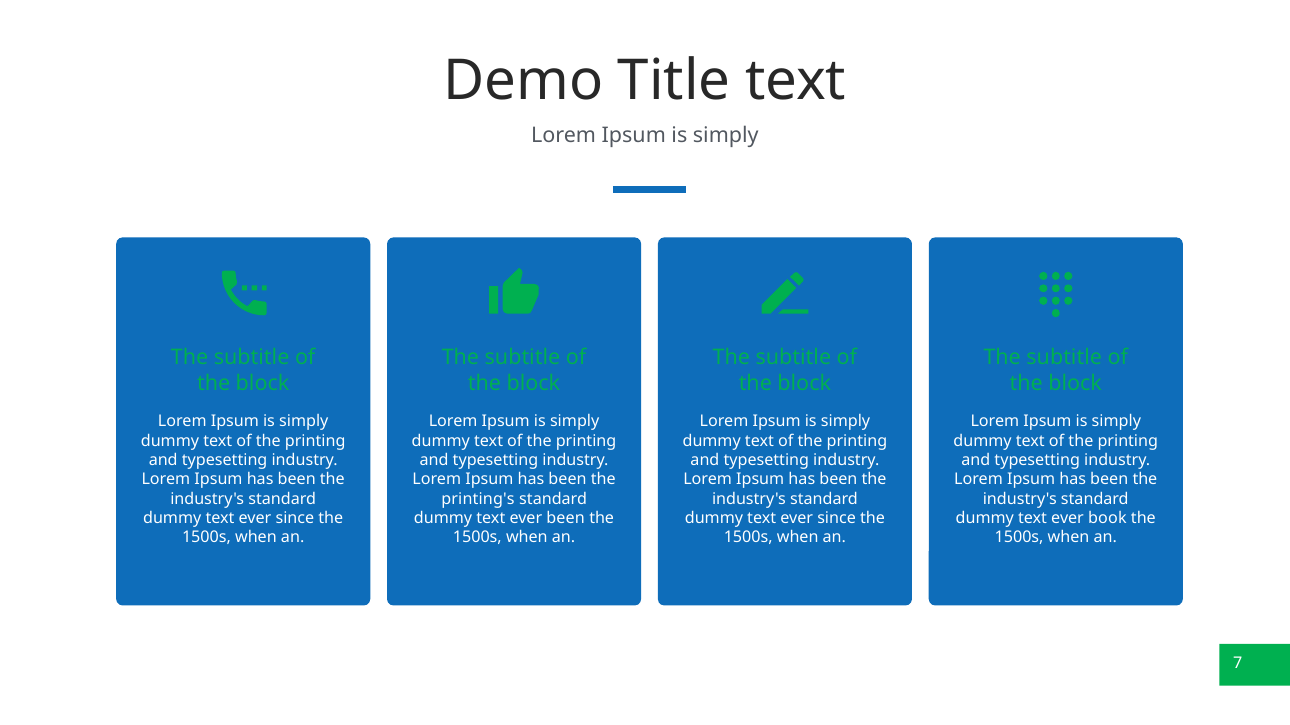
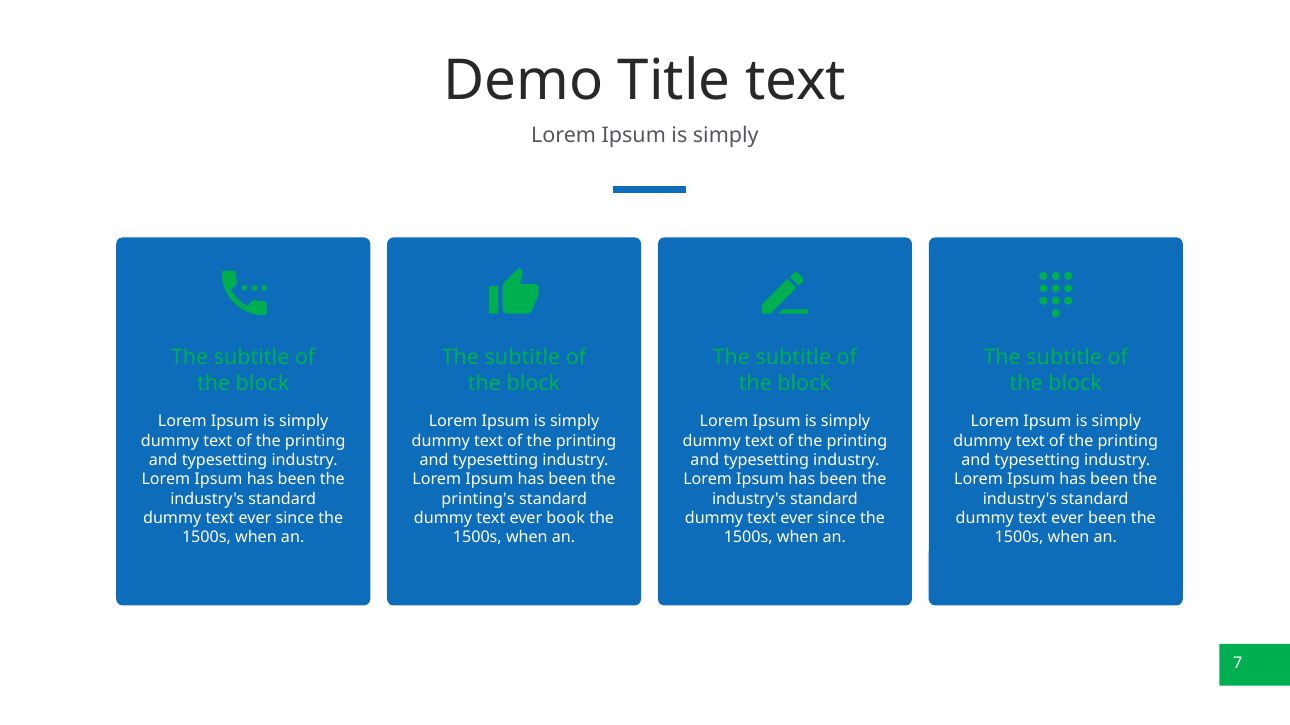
ever been: been -> book (566, 519)
ever book: book -> been (1107, 519)
